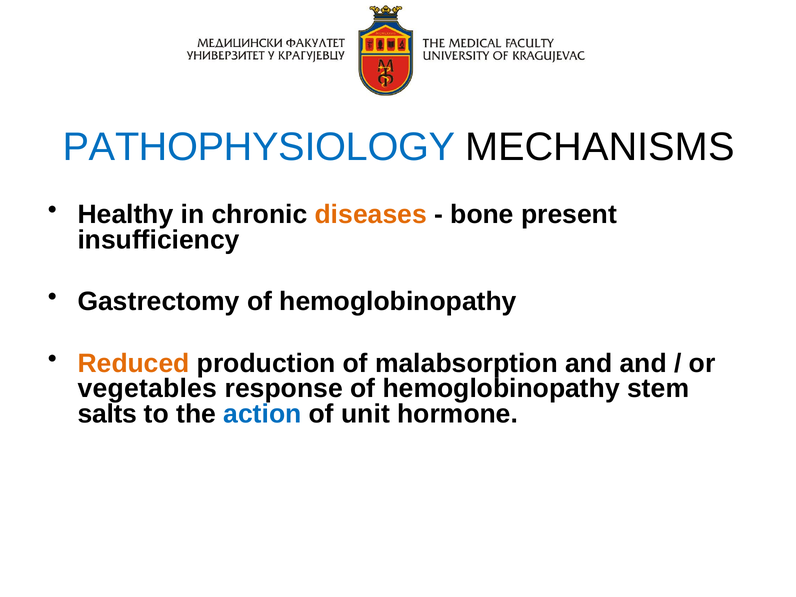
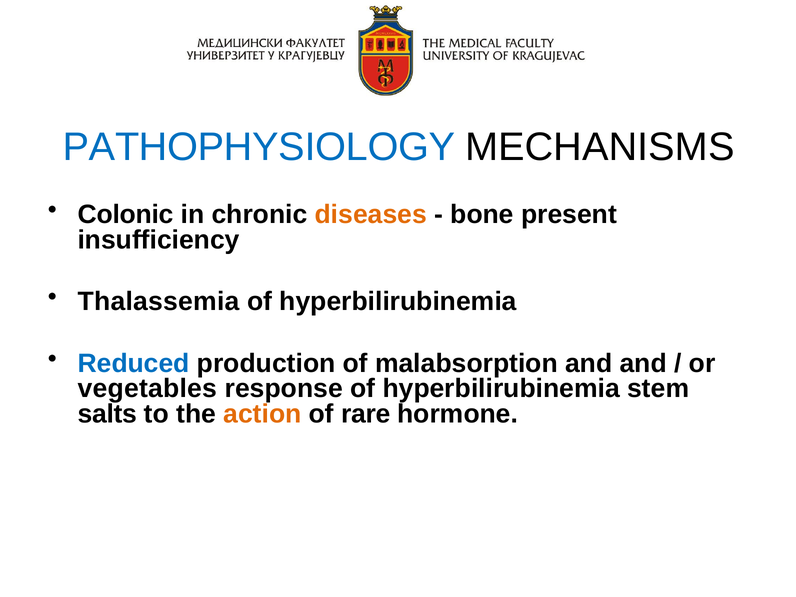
Healthy: Healthy -> Colonic (126, 215)
Gastrectomy: Gastrectomy -> Thalassemia (159, 302)
hemoglobinopathy: hemoglobinopathy -> hyperbilirubinemia (398, 302)
Reduced colour: orange -> blue (134, 363)
response of hemoglobinopathy: hemoglobinopathy -> hyperbilirubinemia (501, 389)
action colour: blue -> orange (262, 414)
unit: unit -> rare (366, 414)
